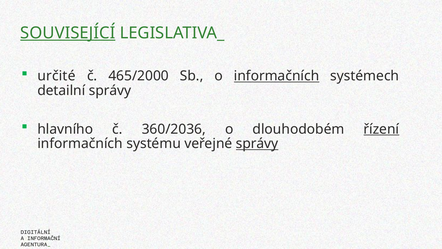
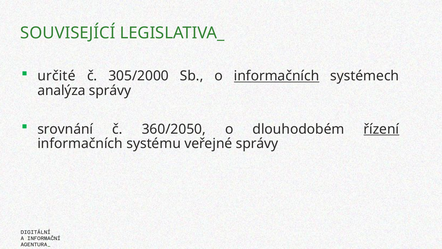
SOUVISEJÍCÍ underline: present -> none (68, 33)
465/2000: 465/2000 -> 305/2000 (139, 76)
detailní: detailní -> analýza (61, 91)
hlavního: hlavního -> srovnání (65, 129)
360/2036: 360/2036 -> 360/2050 (174, 129)
správy underline: present -> none (257, 144)
